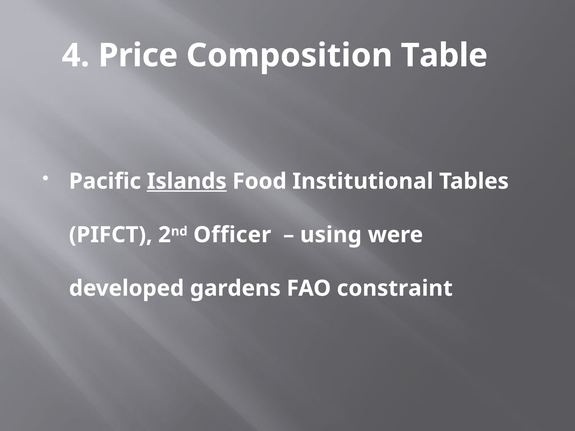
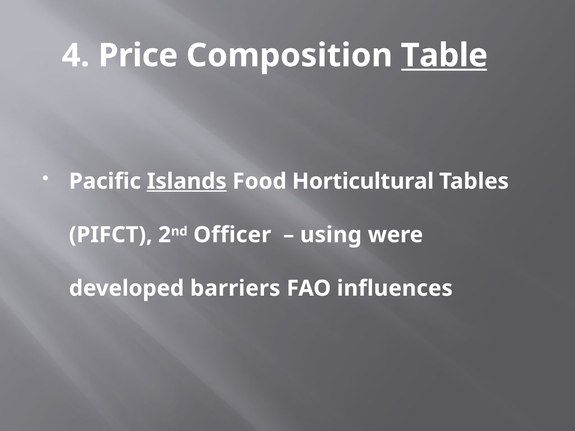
Table underline: none -> present (444, 56)
Institutional: Institutional -> Horticultural (363, 181)
gardens: gardens -> barriers (235, 289)
constraint: constraint -> influences (395, 289)
